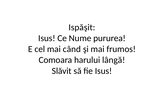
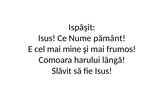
pururea: pururea -> pământ (109, 38)
când: când -> mine (72, 49)
